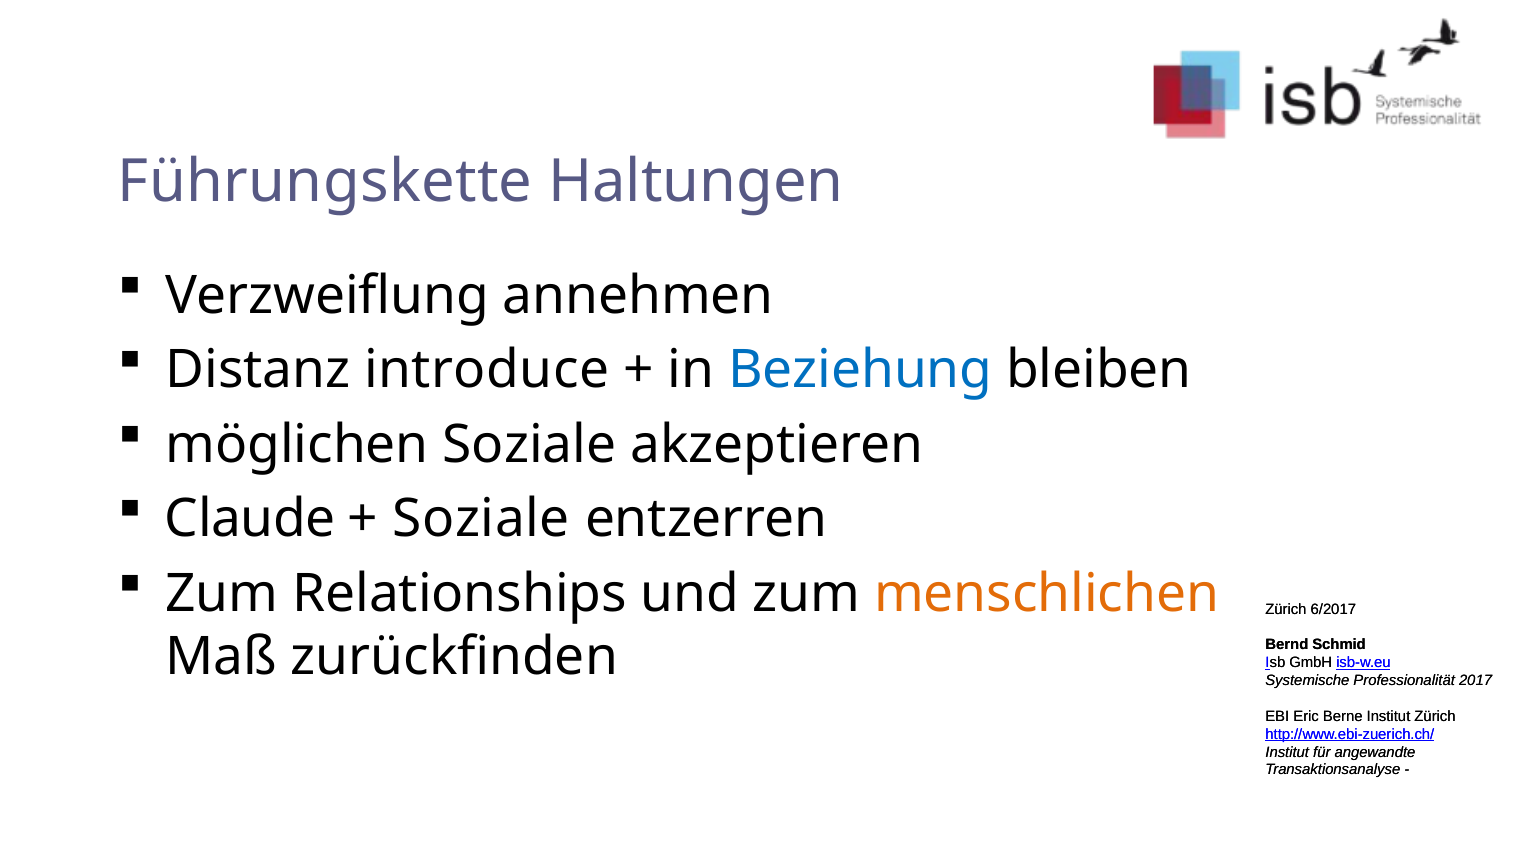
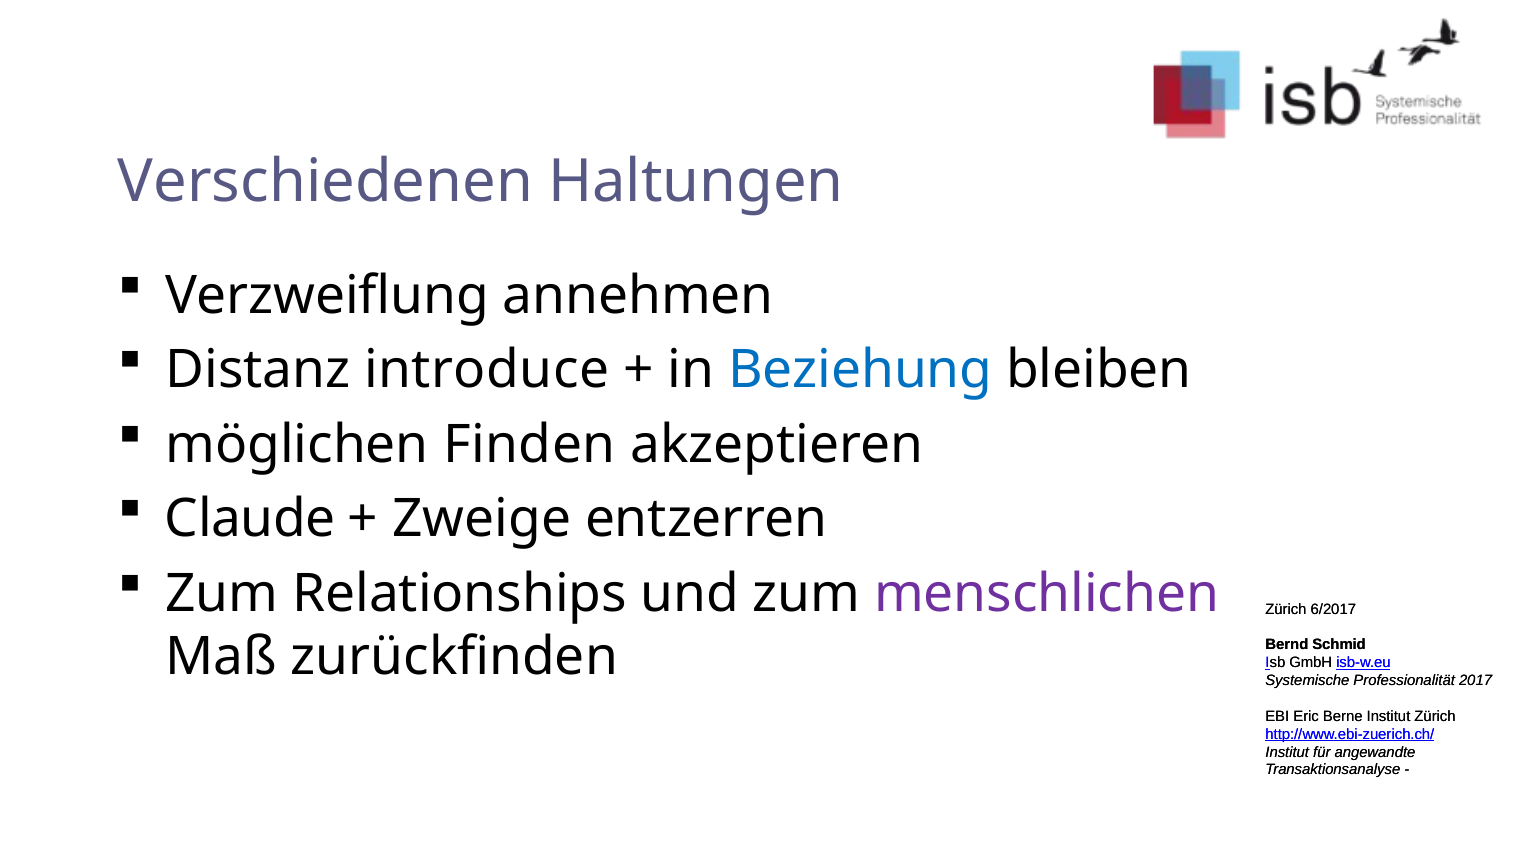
Führungskette: Führungskette -> Verschiedenen (325, 182)
möglichen Soziale: Soziale -> Finden (529, 444)
Soziale: Soziale -> Zweige (482, 519)
menschlichen colour: orange -> purple (1047, 593)
